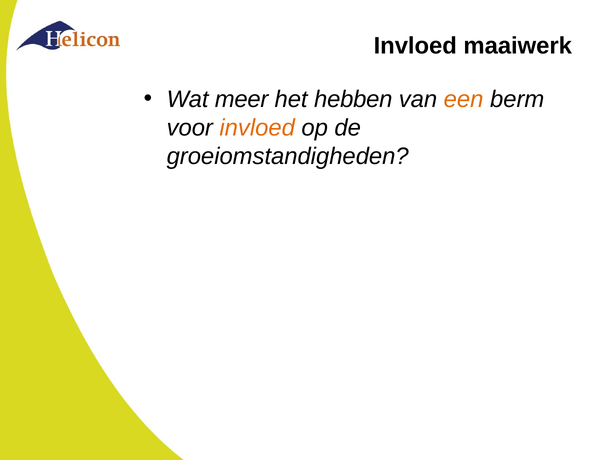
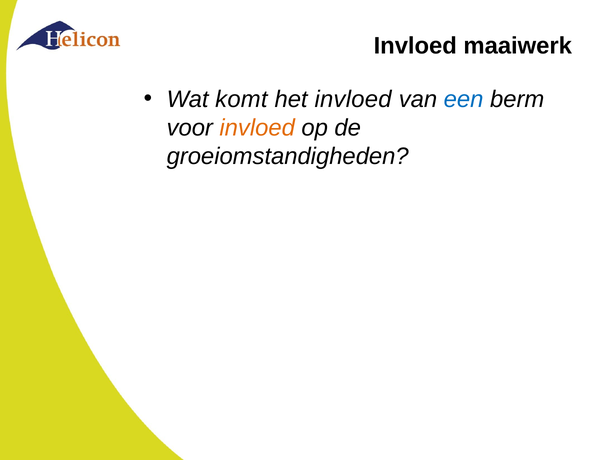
meer: meer -> komt (241, 99)
het hebben: hebben -> invloed (353, 99)
een colour: orange -> blue (464, 99)
